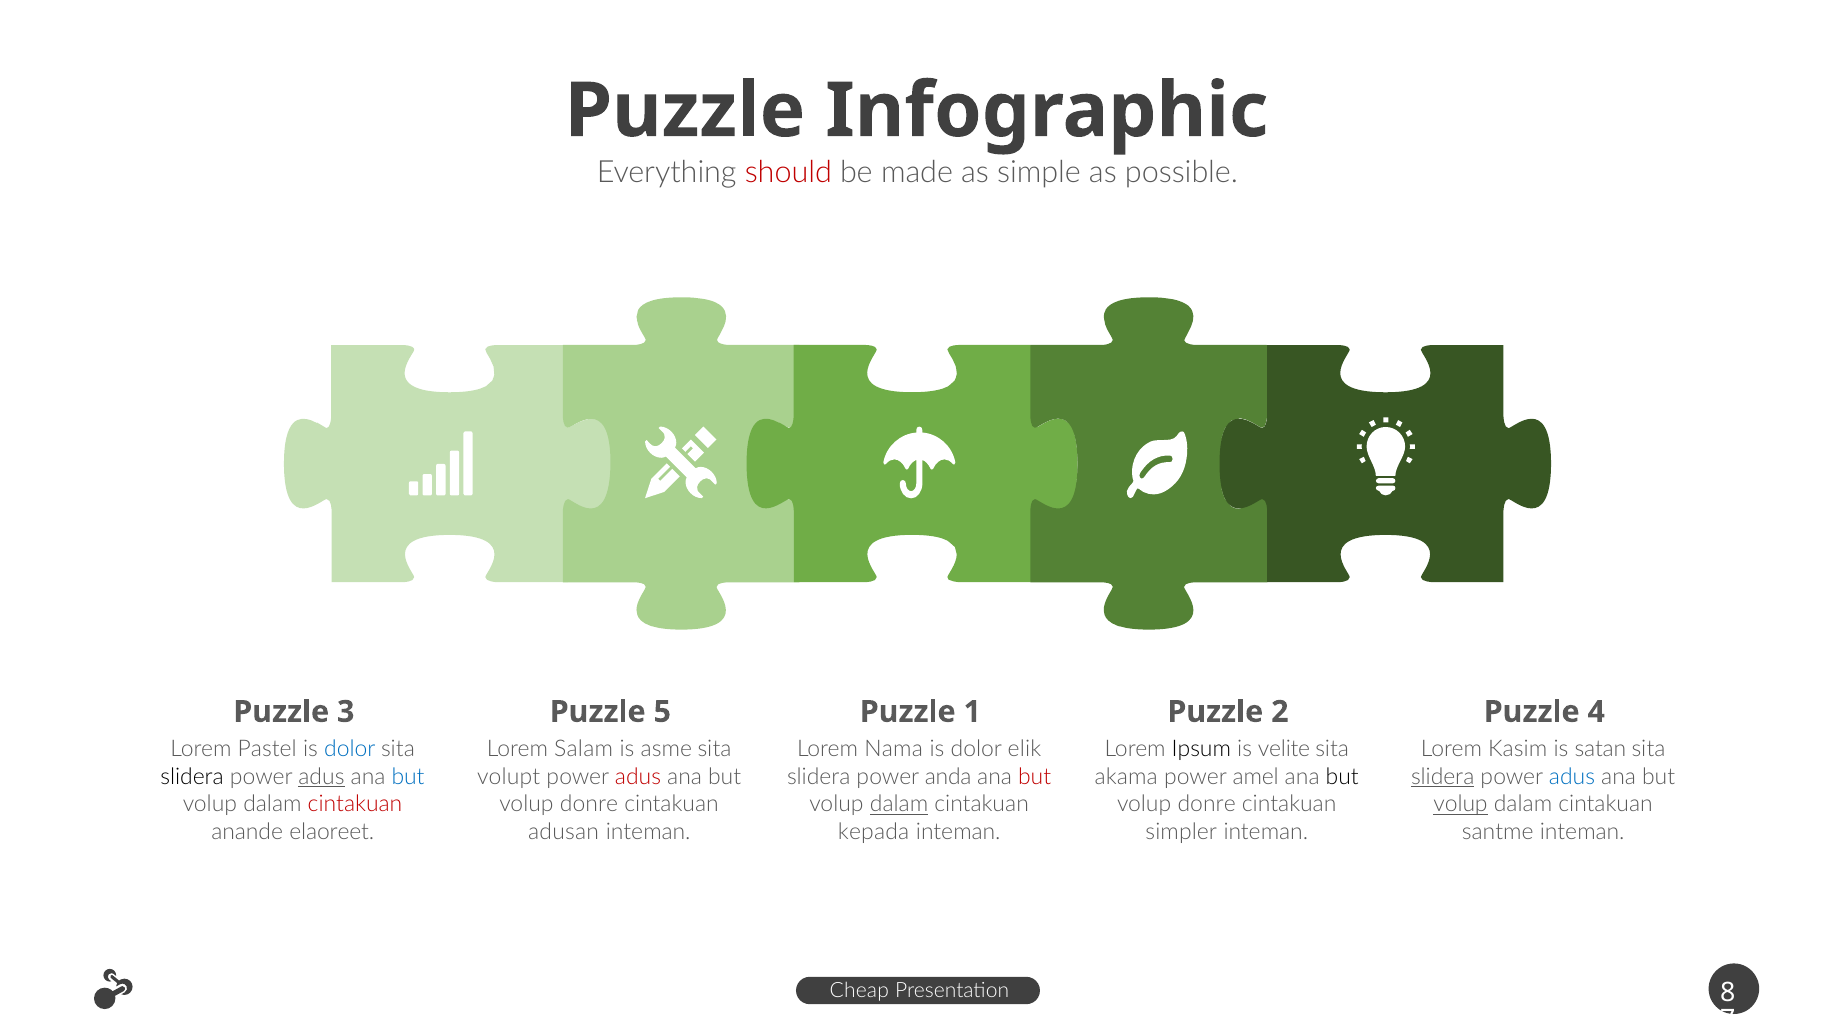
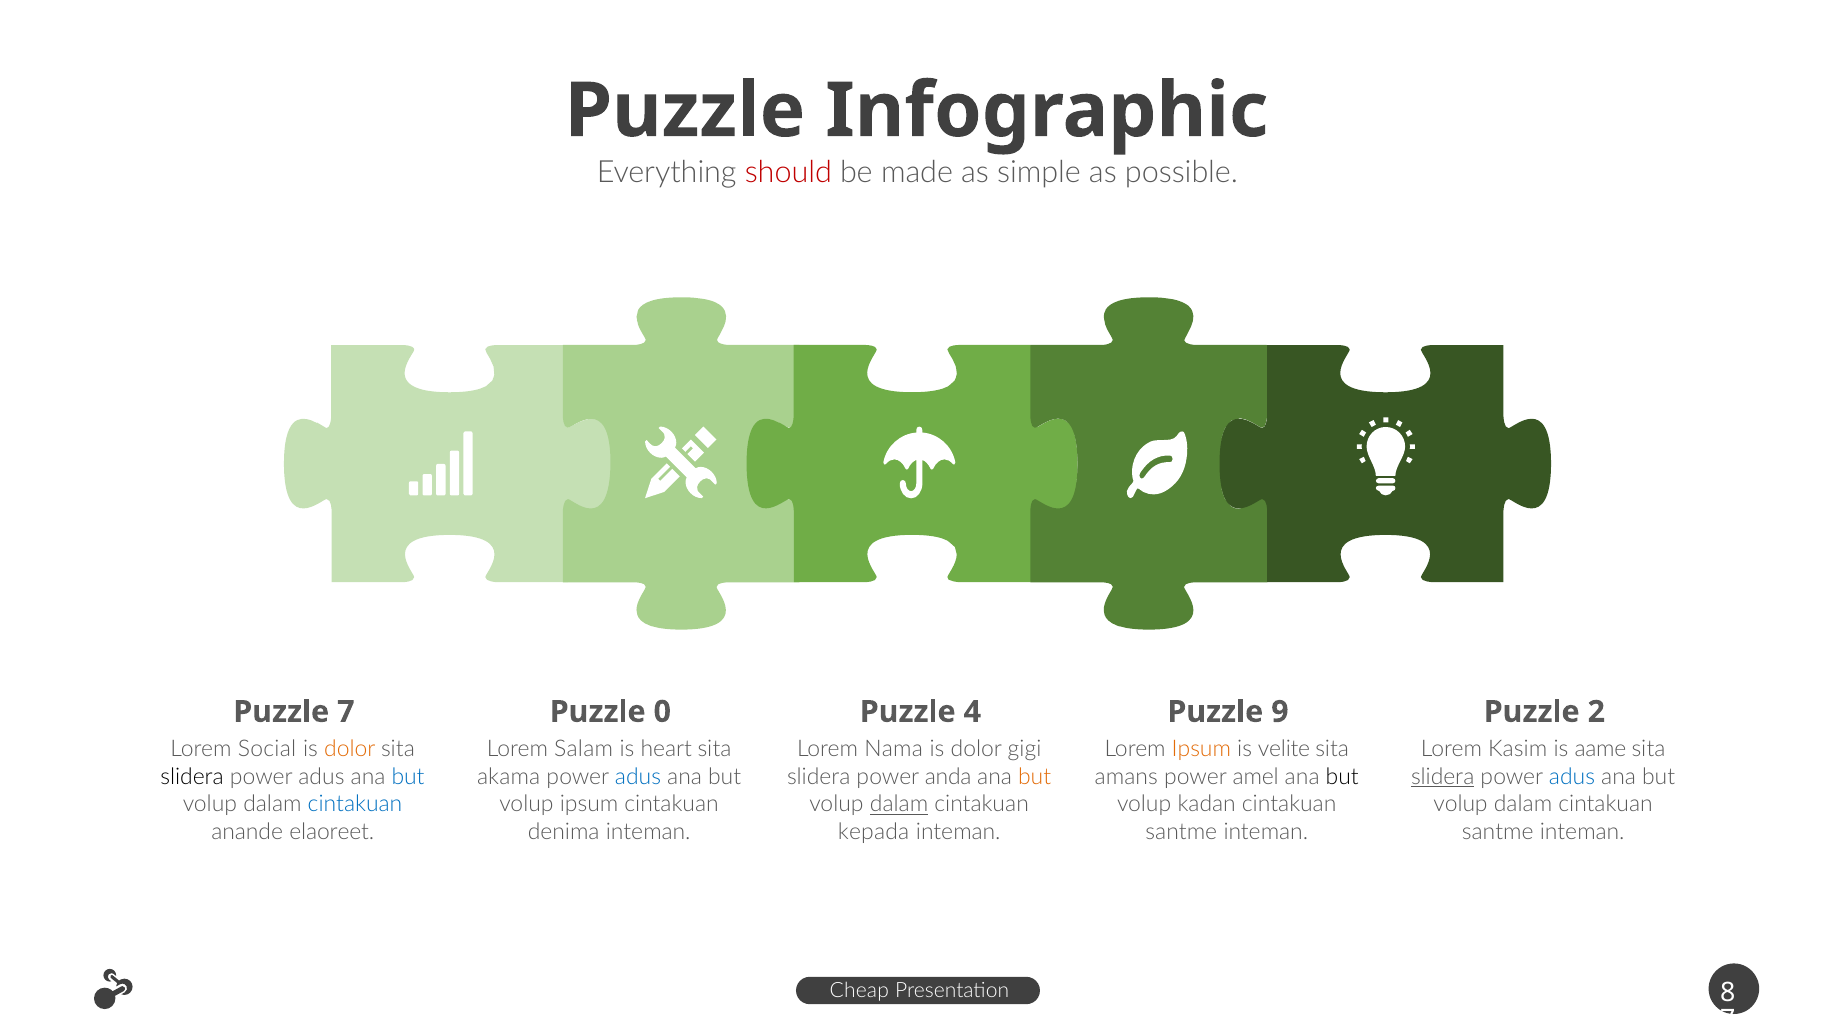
Puzzle 3: 3 -> 7 (346, 712)
5: 5 -> 0 (662, 712)
1: 1 -> 4 (972, 712)
2: 2 -> 9 (1280, 712)
4: 4 -> 2 (1596, 712)
Pastel: Pastel -> Social (267, 749)
dolor colour: blue -> orange (350, 749)
asme: asme -> heart (666, 749)
elik: elik -> gigi (1025, 749)
Ipsum colour: black -> orange (1201, 749)
satan: satan -> aame (1600, 749)
adus underline: present -> none (321, 777)
volupt: volupt -> akama (509, 777)
adus colour: red -> blue (638, 777)
but colour: red -> orange (1035, 777)
akama: akama -> amans (1126, 777)
cintakuan colour: red -> blue (355, 805)
donre: donre -> ipsum (589, 805)
donre: donre -> kadan (1207, 805)
volup underline: present -> none (1461, 805)
adusan: adusan -> denima (564, 832)
simpler: simpler -> santme (1181, 832)
